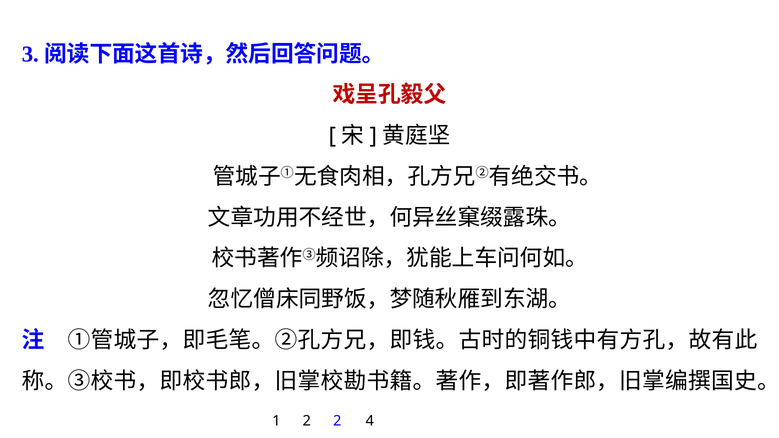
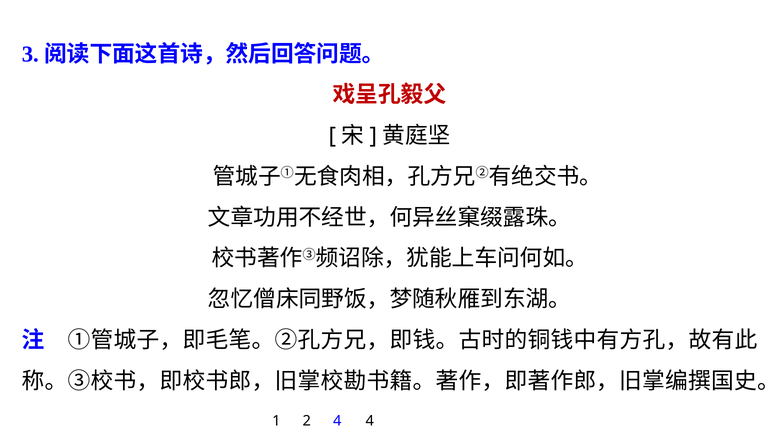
2 2: 2 -> 4 (337, 421)
